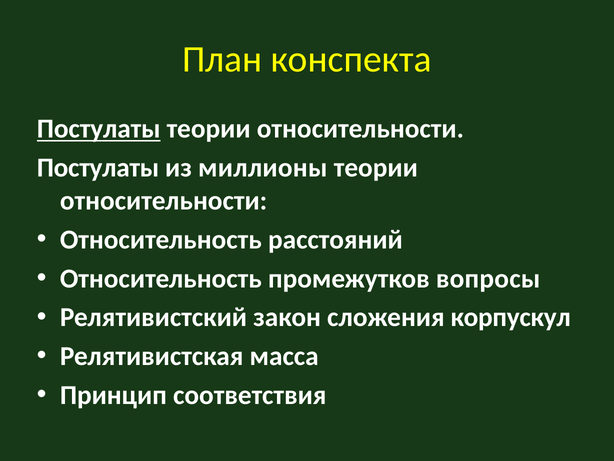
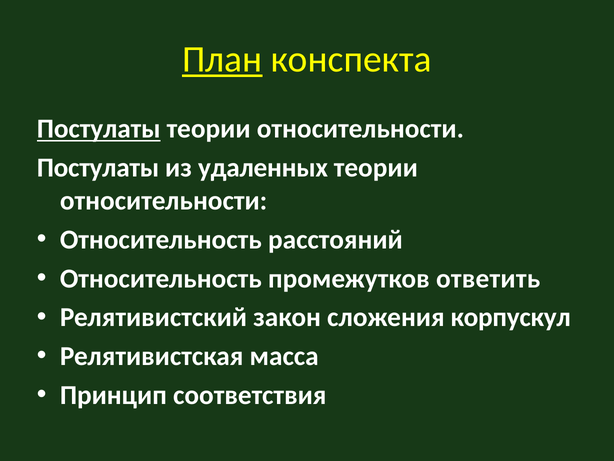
План underline: none -> present (222, 59)
миллионы: миллионы -> удаленных (263, 168)
вопросы: вопросы -> ответить (488, 278)
